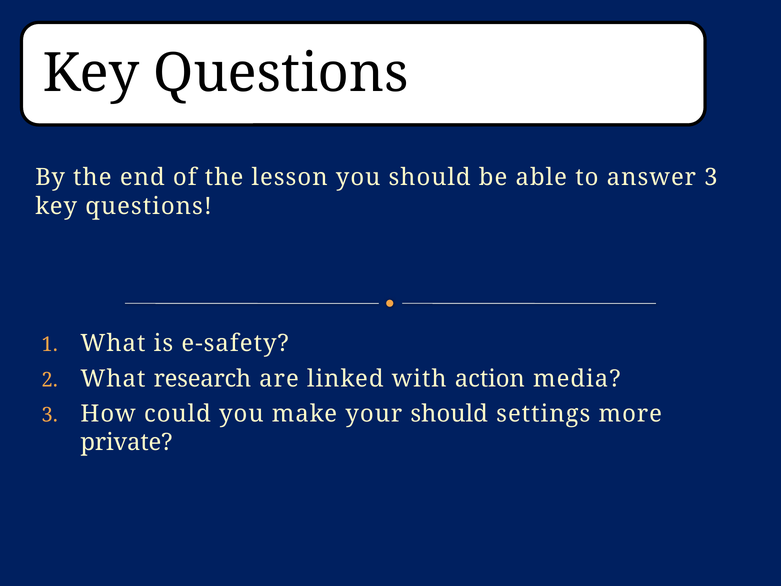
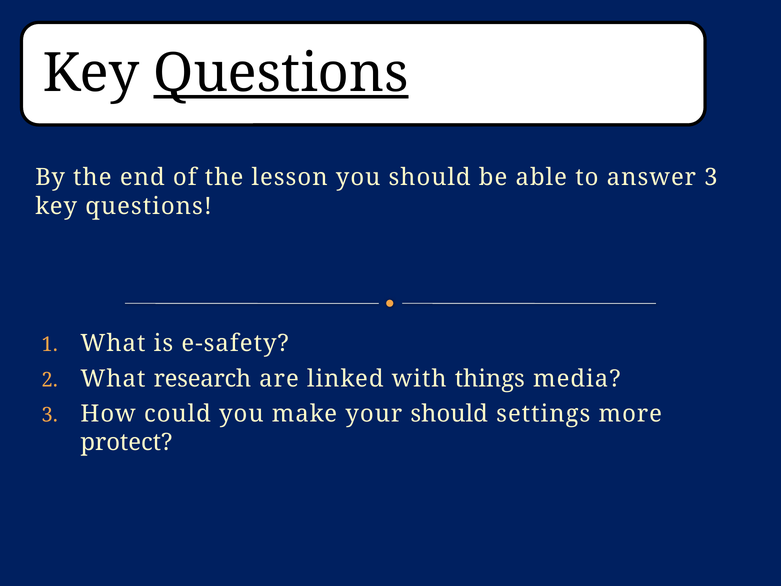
Questions underline: none -> present (281, 73)
action: action -> things (490, 379)
private: private -> protect (126, 442)
